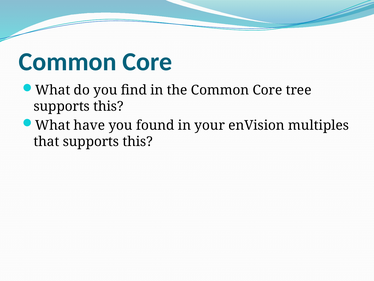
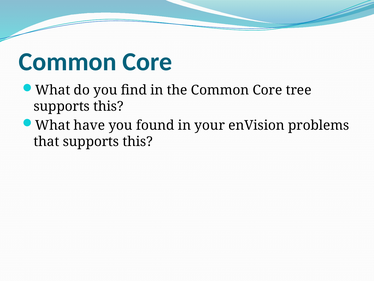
multiples: multiples -> problems (319, 125)
